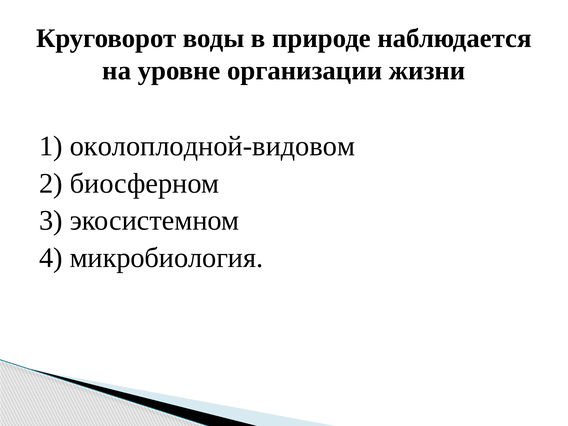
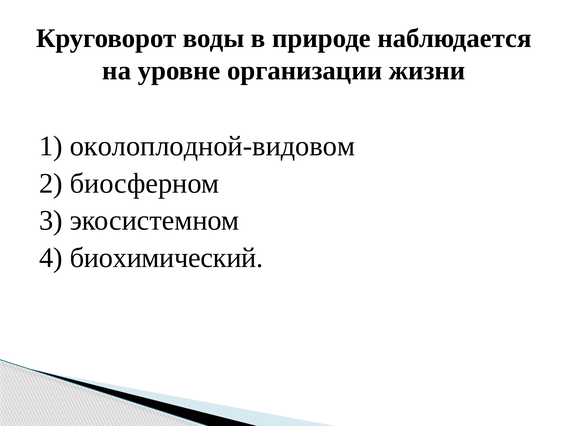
микробиология: микробиология -> биохимический (167, 258)
